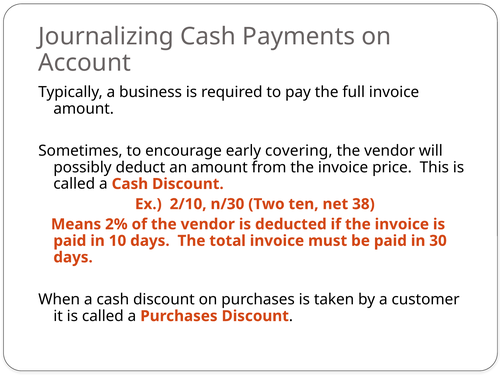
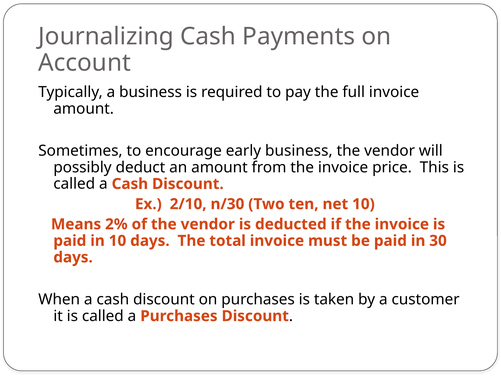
early covering: covering -> business (299, 151)
net 38: 38 -> 10 (363, 204)
